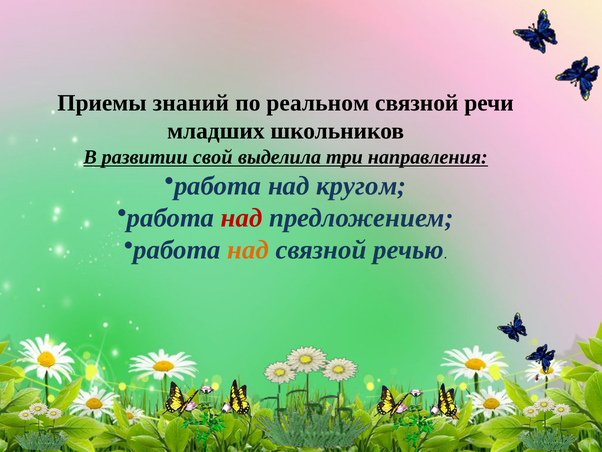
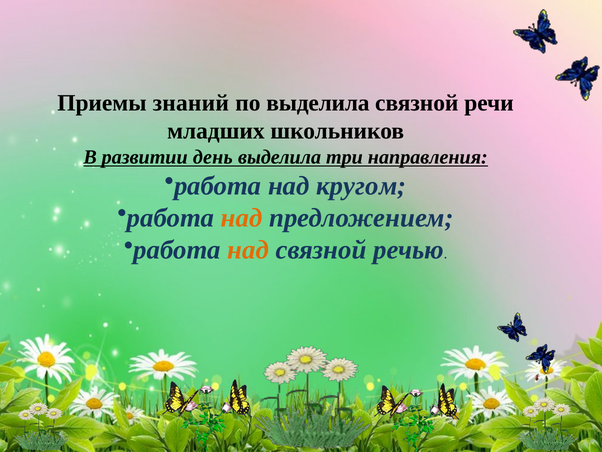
по реальном: реальном -> выделила (318, 103)
свой: свой -> день (213, 157)
над colour: red -> orange (242, 218)
